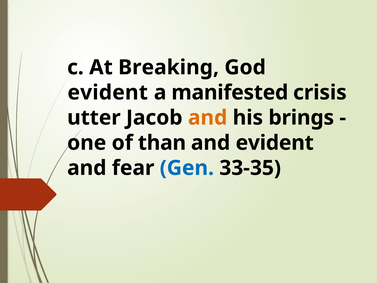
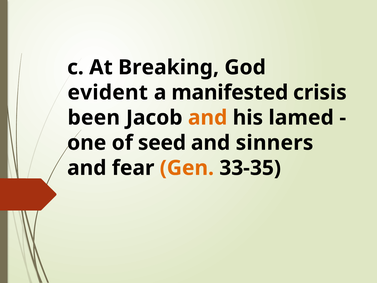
utter: utter -> been (94, 118)
brings: brings -> lamed (301, 118)
than: than -> seed (162, 143)
and evident: evident -> sinners (275, 143)
Gen colour: blue -> orange (187, 168)
